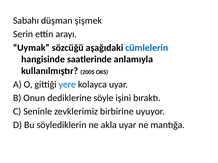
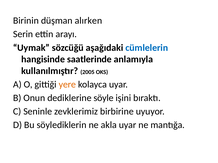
Sabahı: Sabahı -> Birinin (26, 21)
şişmek: şişmek -> alırken (88, 21)
yere colour: blue -> orange (67, 85)
